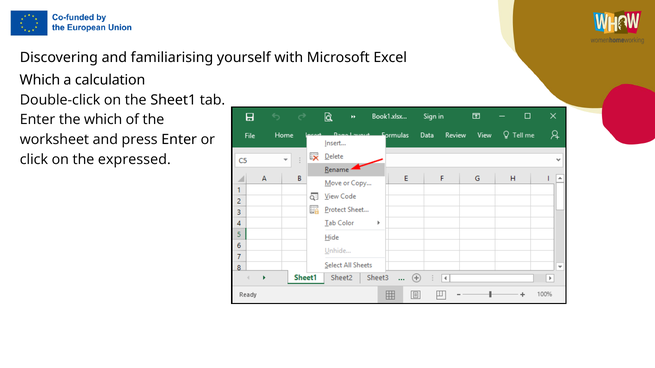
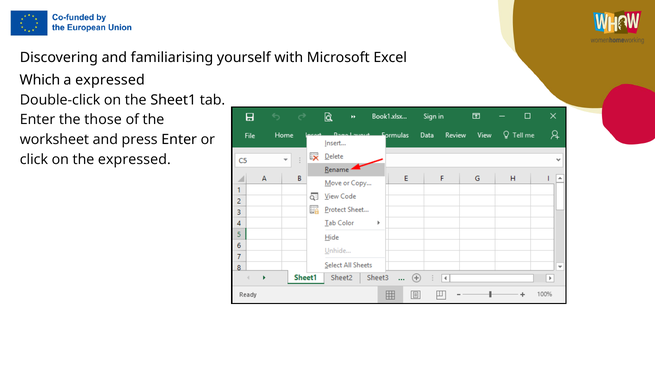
a calculation: calculation -> expressed (110, 80)
the which: which -> those (103, 120)
